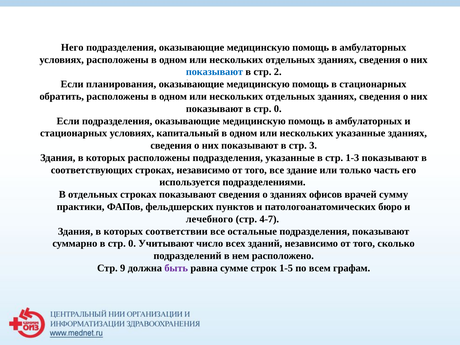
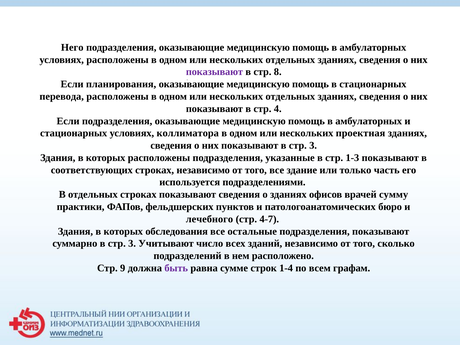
показывают colour: blue -> purple (214, 72)
2: 2 -> 8 (278, 72)
обратить: обратить -> перевода (62, 96)
показывают в стр 0: 0 -> 4 (278, 109)
капитальный: капитальный -> коллиматора (188, 133)
нескольких указанные: указанные -> проектная (361, 133)
соответствии: соответствии -> обследования (177, 231)
суммарно в стр 0: 0 -> 3 (132, 244)
1-5: 1-5 -> 1-4 (286, 268)
